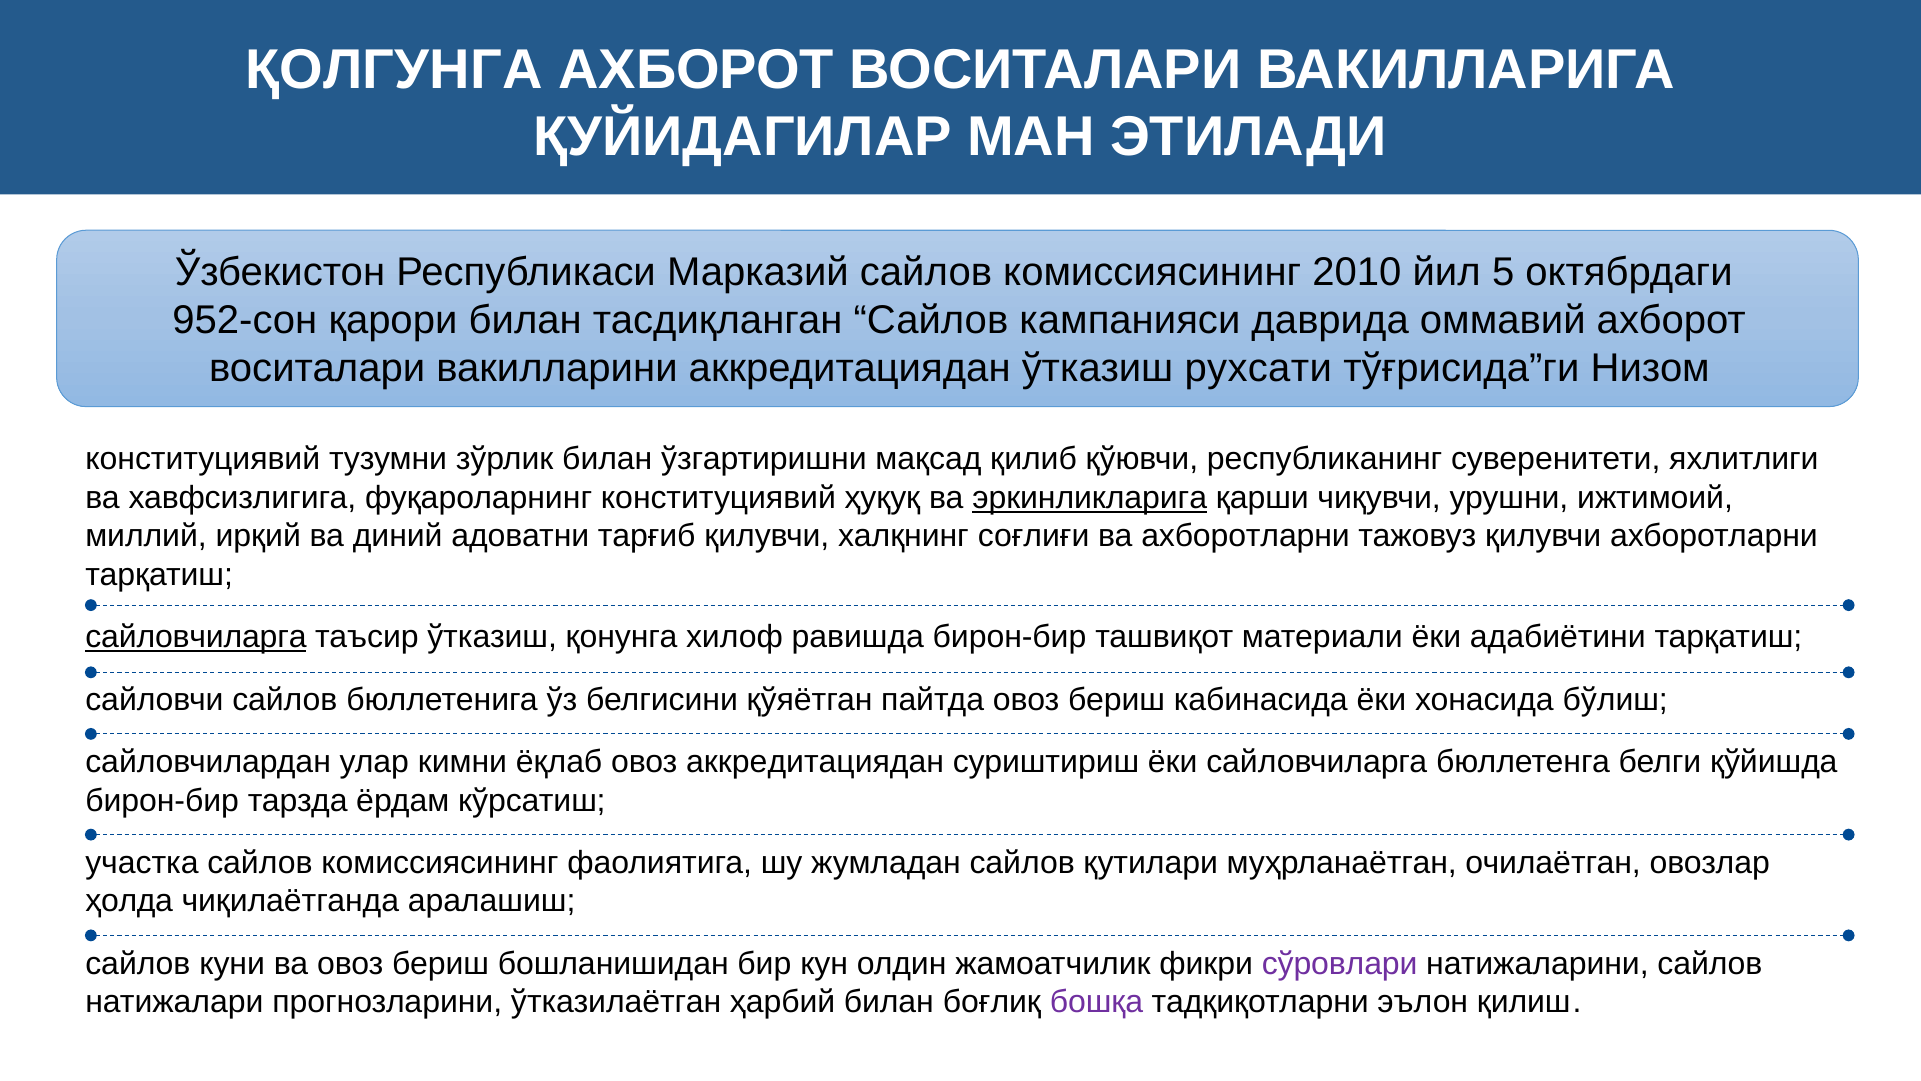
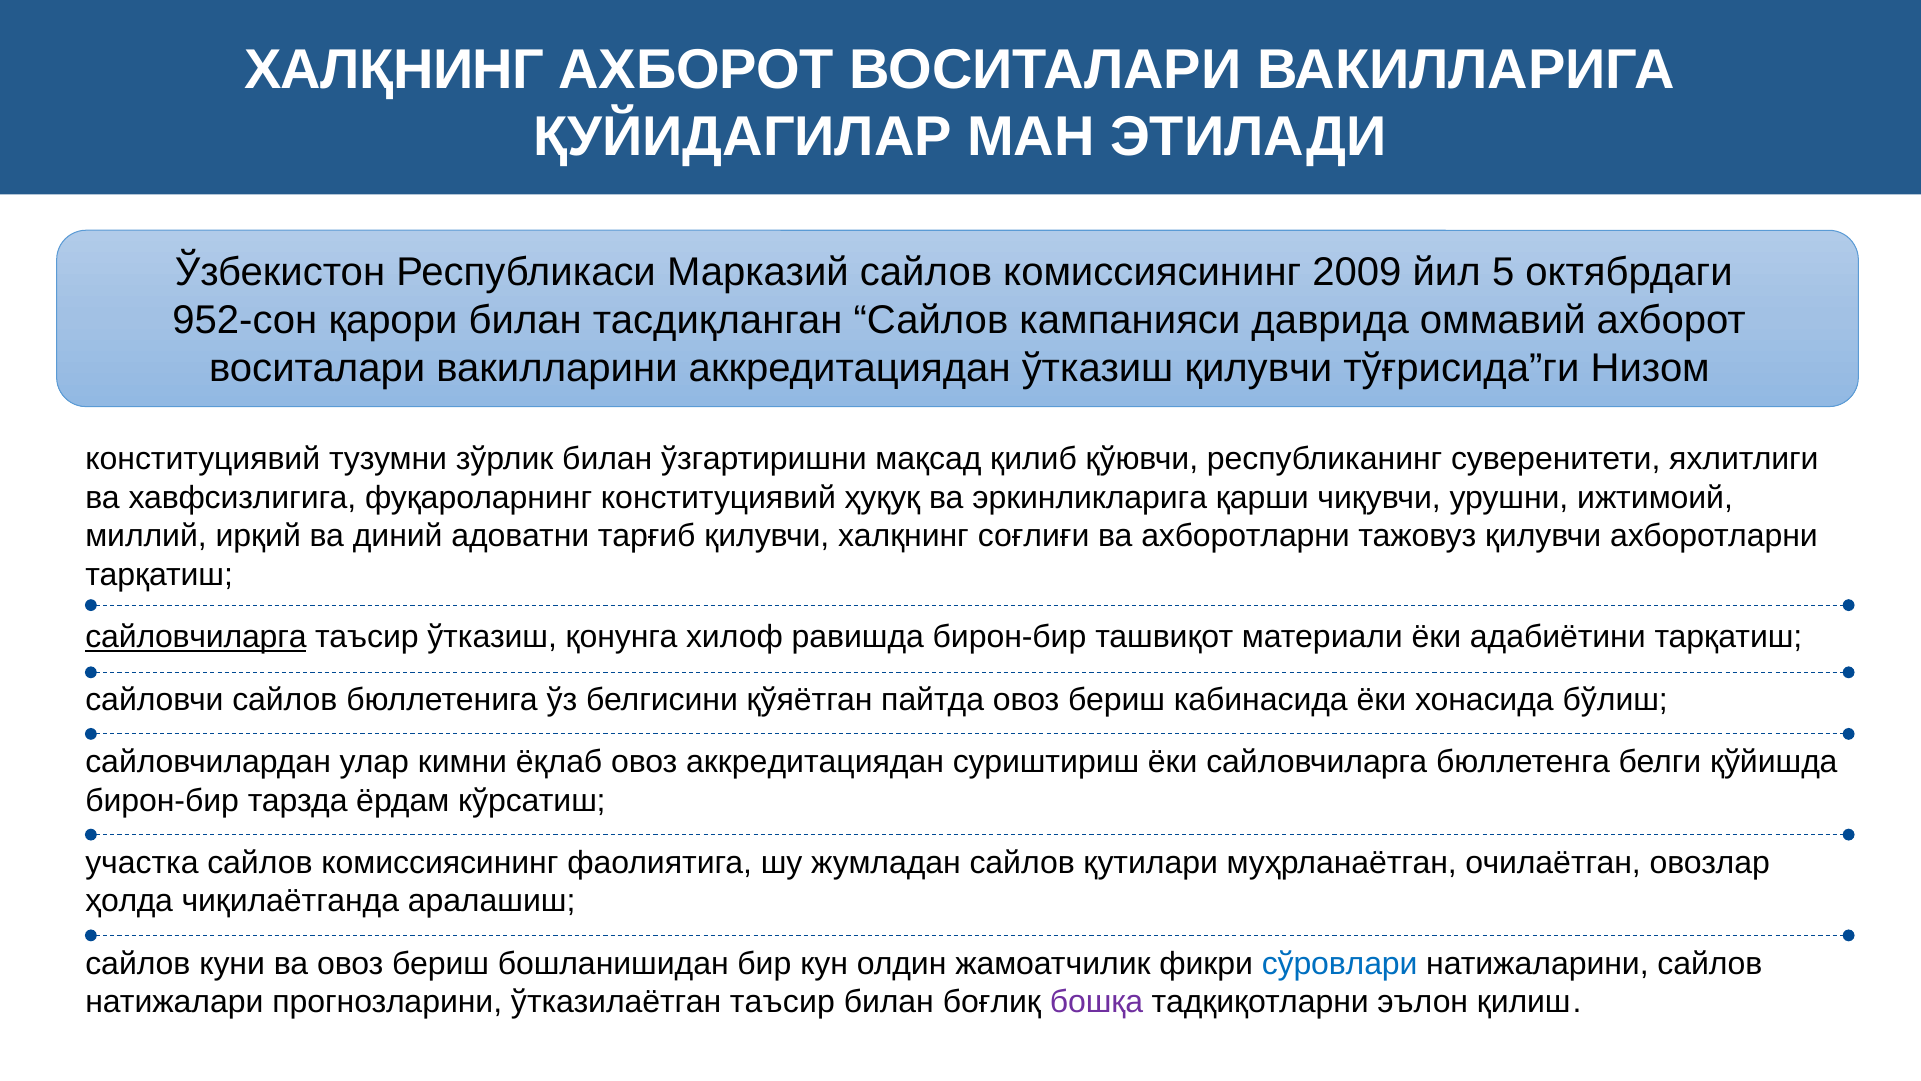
ҚОЛГУНГА: ҚОЛГУНГА -> ХАЛҚНИНГ (394, 70)
2010: 2010 -> 2009 (1357, 272)
ўтказиш рухсати: рухсати -> қилувчи (1258, 368)
эркинликларига underline: present -> none (1090, 498)
сўровлари colour: purple -> blue (1340, 963)
ўтказилаётган ҳарбий: ҳарбий -> таъсир (782, 1002)
